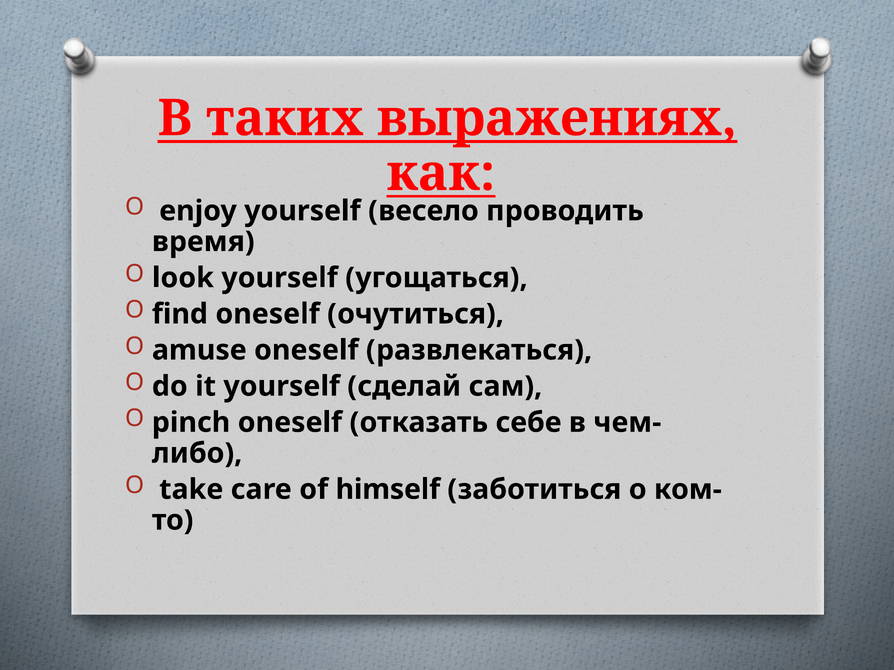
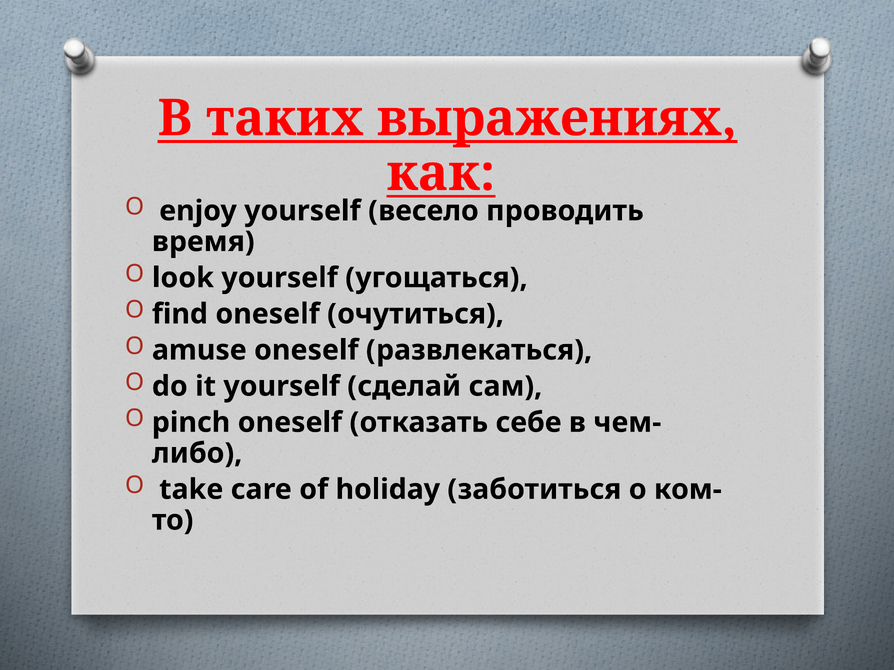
himself: himself -> holiday (388, 490)
